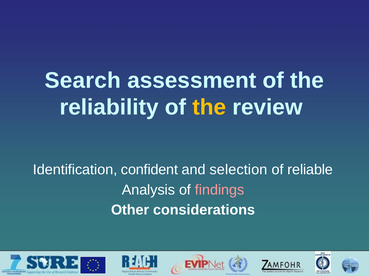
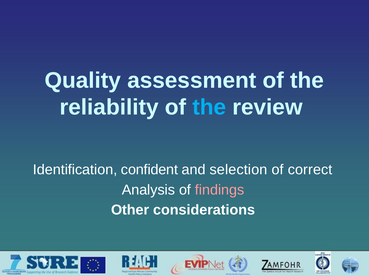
Search: Search -> Quality (83, 81)
the colour: yellow -> light blue (209, 108)
reliable: reliable -> correct (310, 170)
